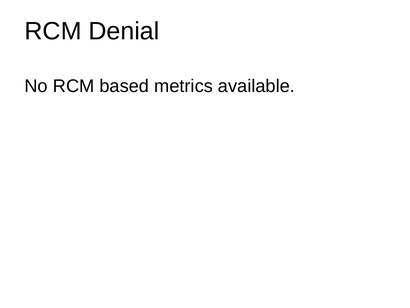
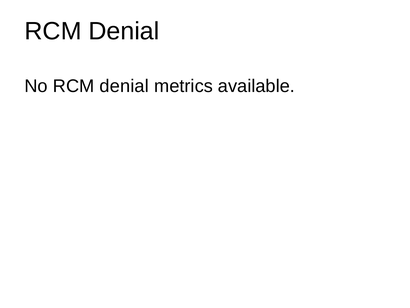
No RCM based: based -> denial (124, 86)
